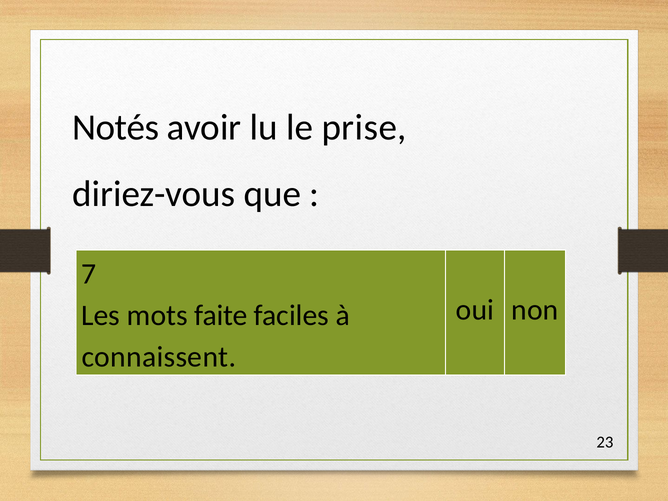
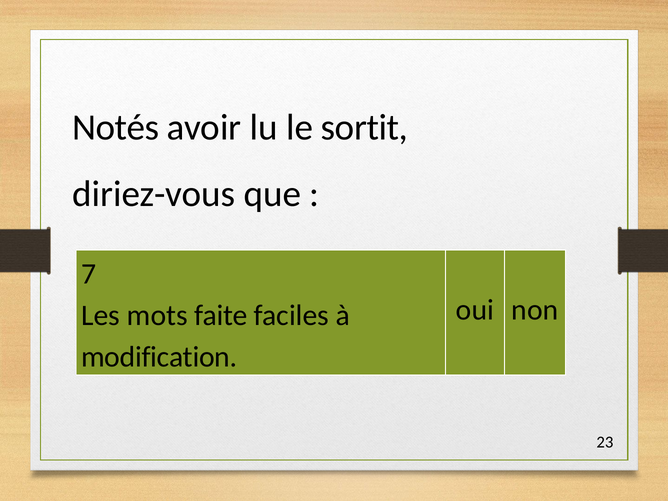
prise: prise -> sortit (364, 127)
connaissent: connaissent -> modification (159, 357)
